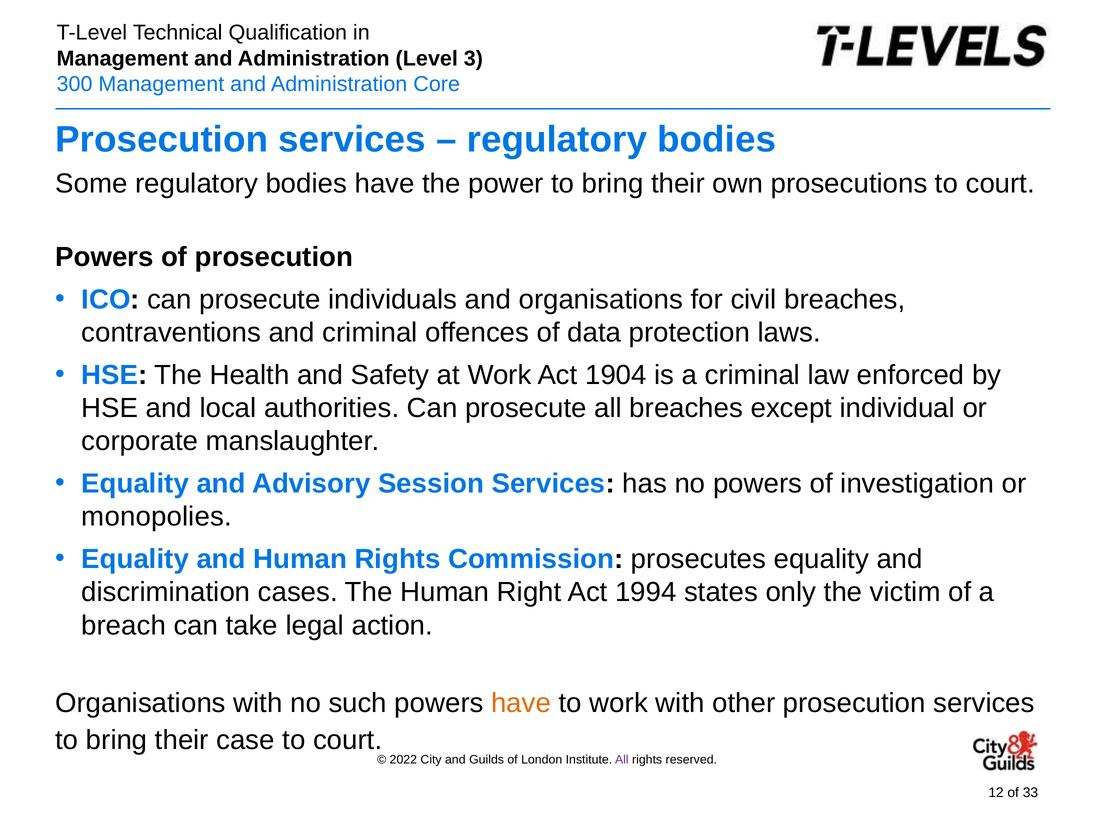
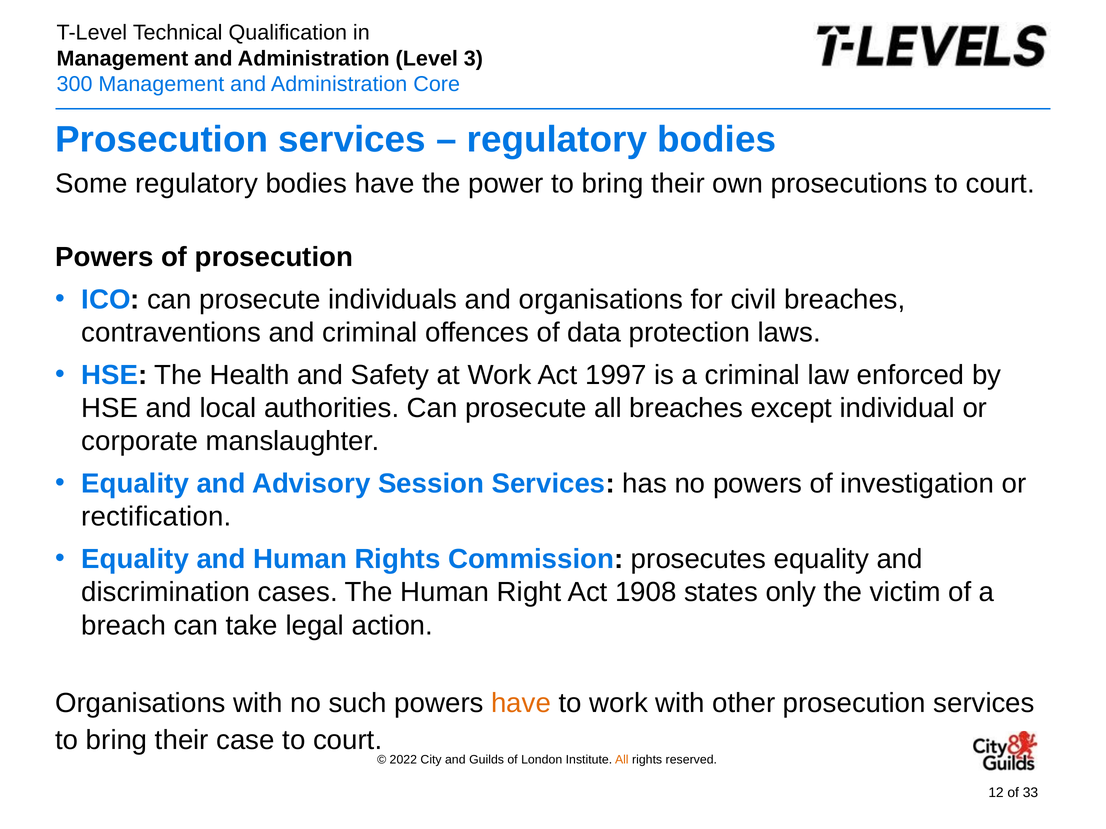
1904: 1904 -> 1997 (616, 375)
monopolies: monopolies -> rectification (157, 517)
1994: 1994 -> 1908 (646, 593)
All colour: purple -> orange (622, 760)
